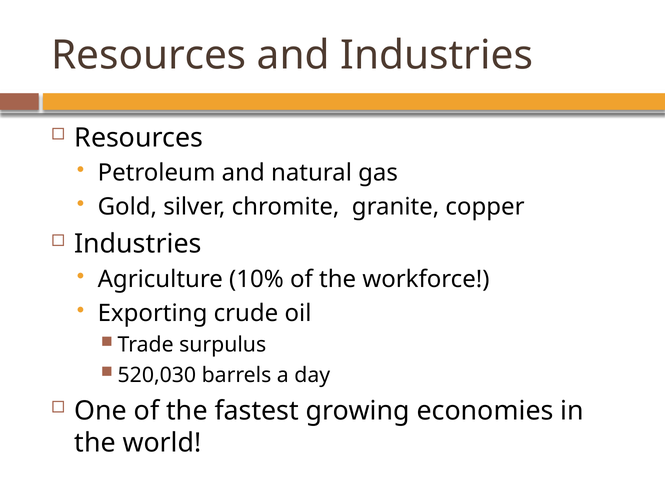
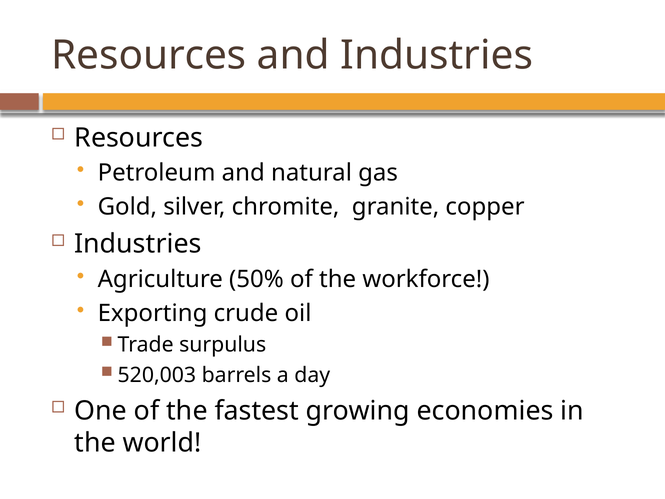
10%: 10% -> 50% (256, 279)
520,030: 520,030 -> 520,003 (157, 375)
